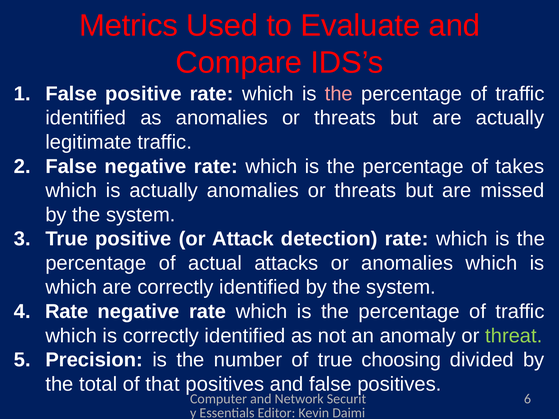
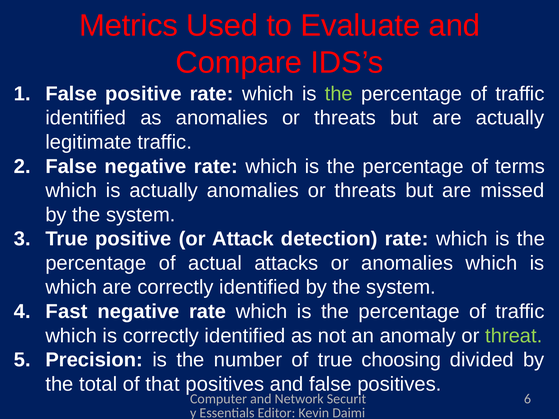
the colour: pink -> light green (339, 94)
takes: takes -> terms (520, 166)
Rate: Rate -> Fast (67, 312)
